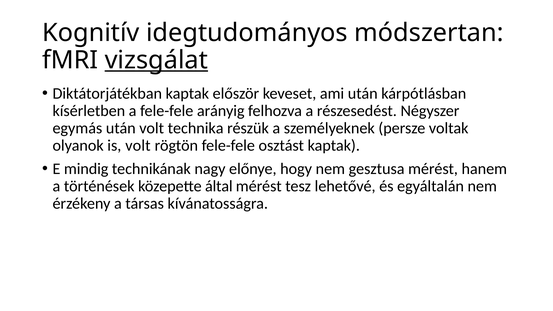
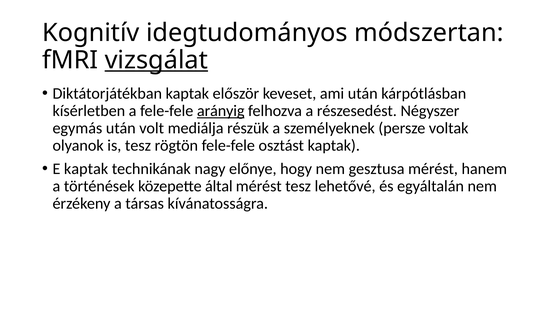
arányig underline: none -> present (221, 111)
technika: technika -> mediálja (196, 128)
is volt: volt -> tesz (138, 146)
E mindig: mindig -> kaptak (86, 169)
